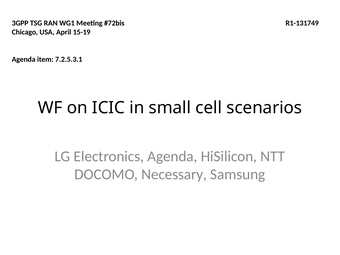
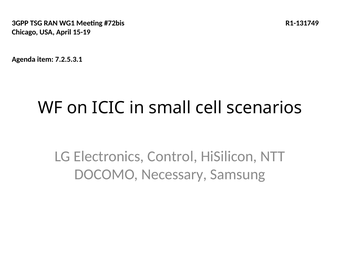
Electronics Agenda: Agenda -> Control (172, 156)
